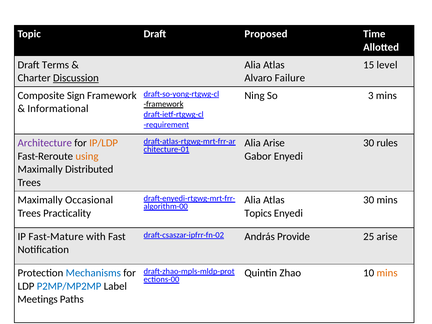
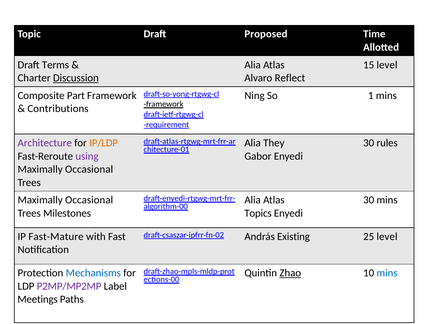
Failure: Failure -> Reflect (290, 78)
Sign: Sign -> Part (76, 95)
3: 3 -> 1 (371, 95)
Informational: Informational -> Contributions (58, 109)
Alia Arise: Arise -> They (274, 143)
using colour: orange -> purple (87, 156)
Distributed: Distributed -> Occasional (89, 169)
Practicality: Practicality -> Milestones (67, 213)
Provide: Provide -> Existing (294, 237)
25 arise: arise -> level (387, 237)
Zhao underline: none -> present (290, 273)
mins colour: orange -> blue (387, 273)
P2MP/MP2MP colour: blue -> purple (69, 286)
